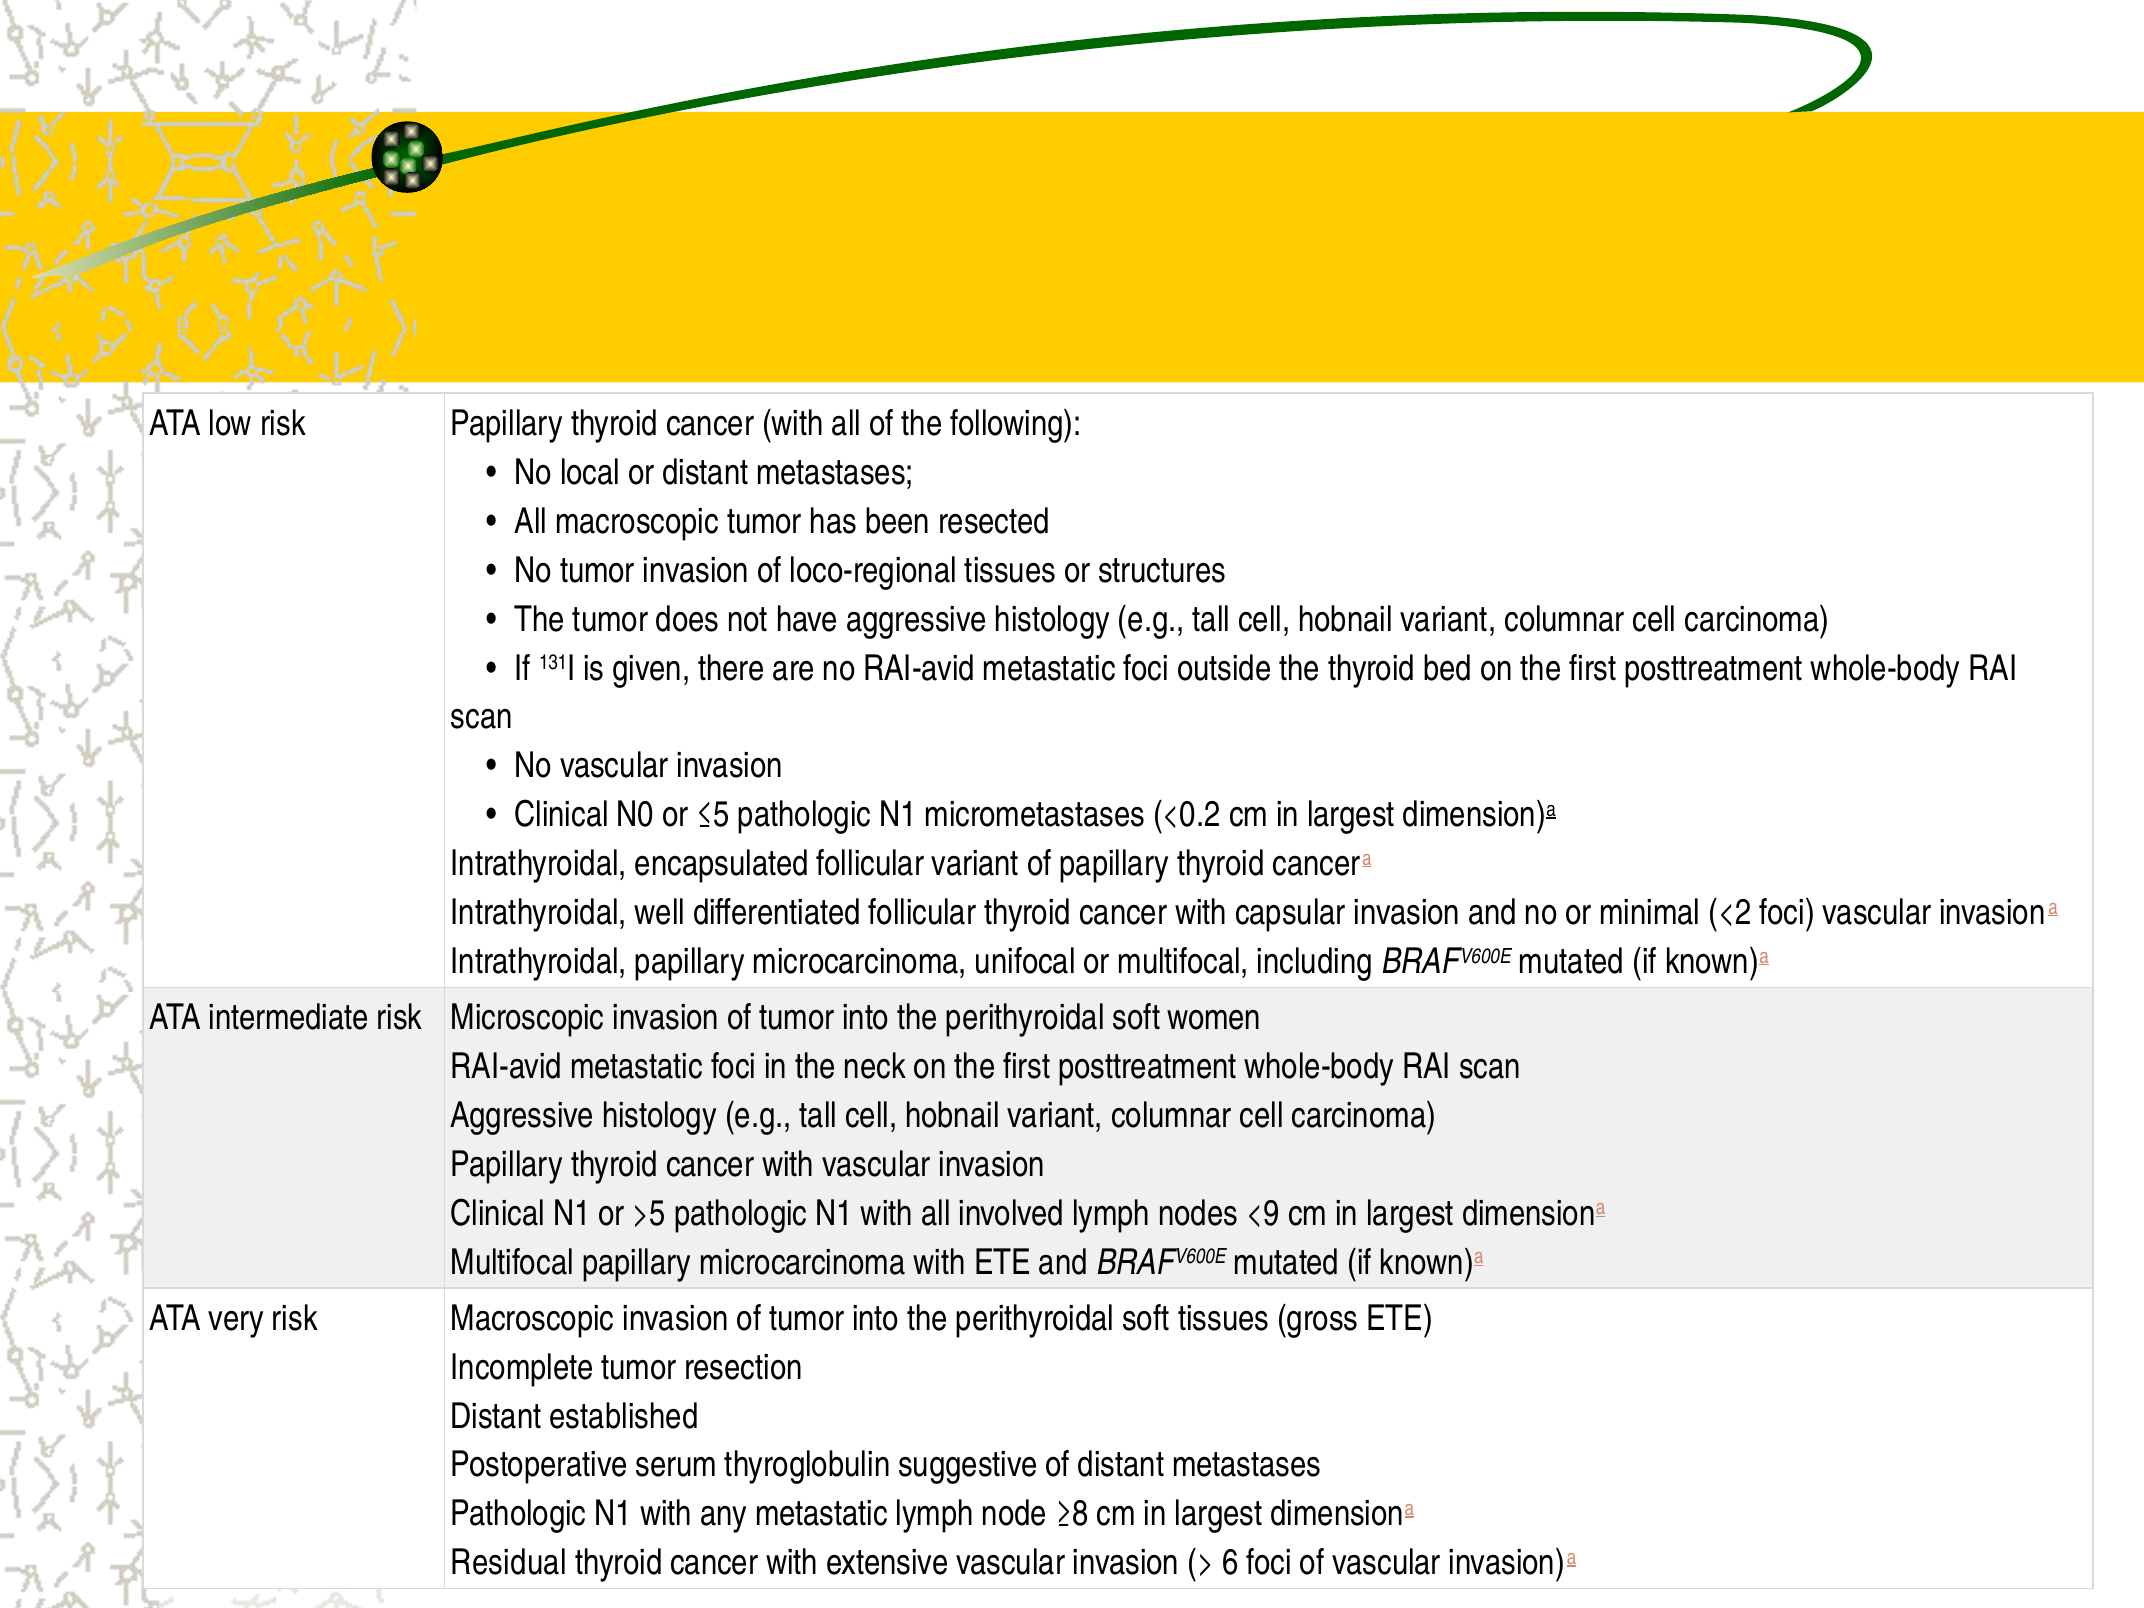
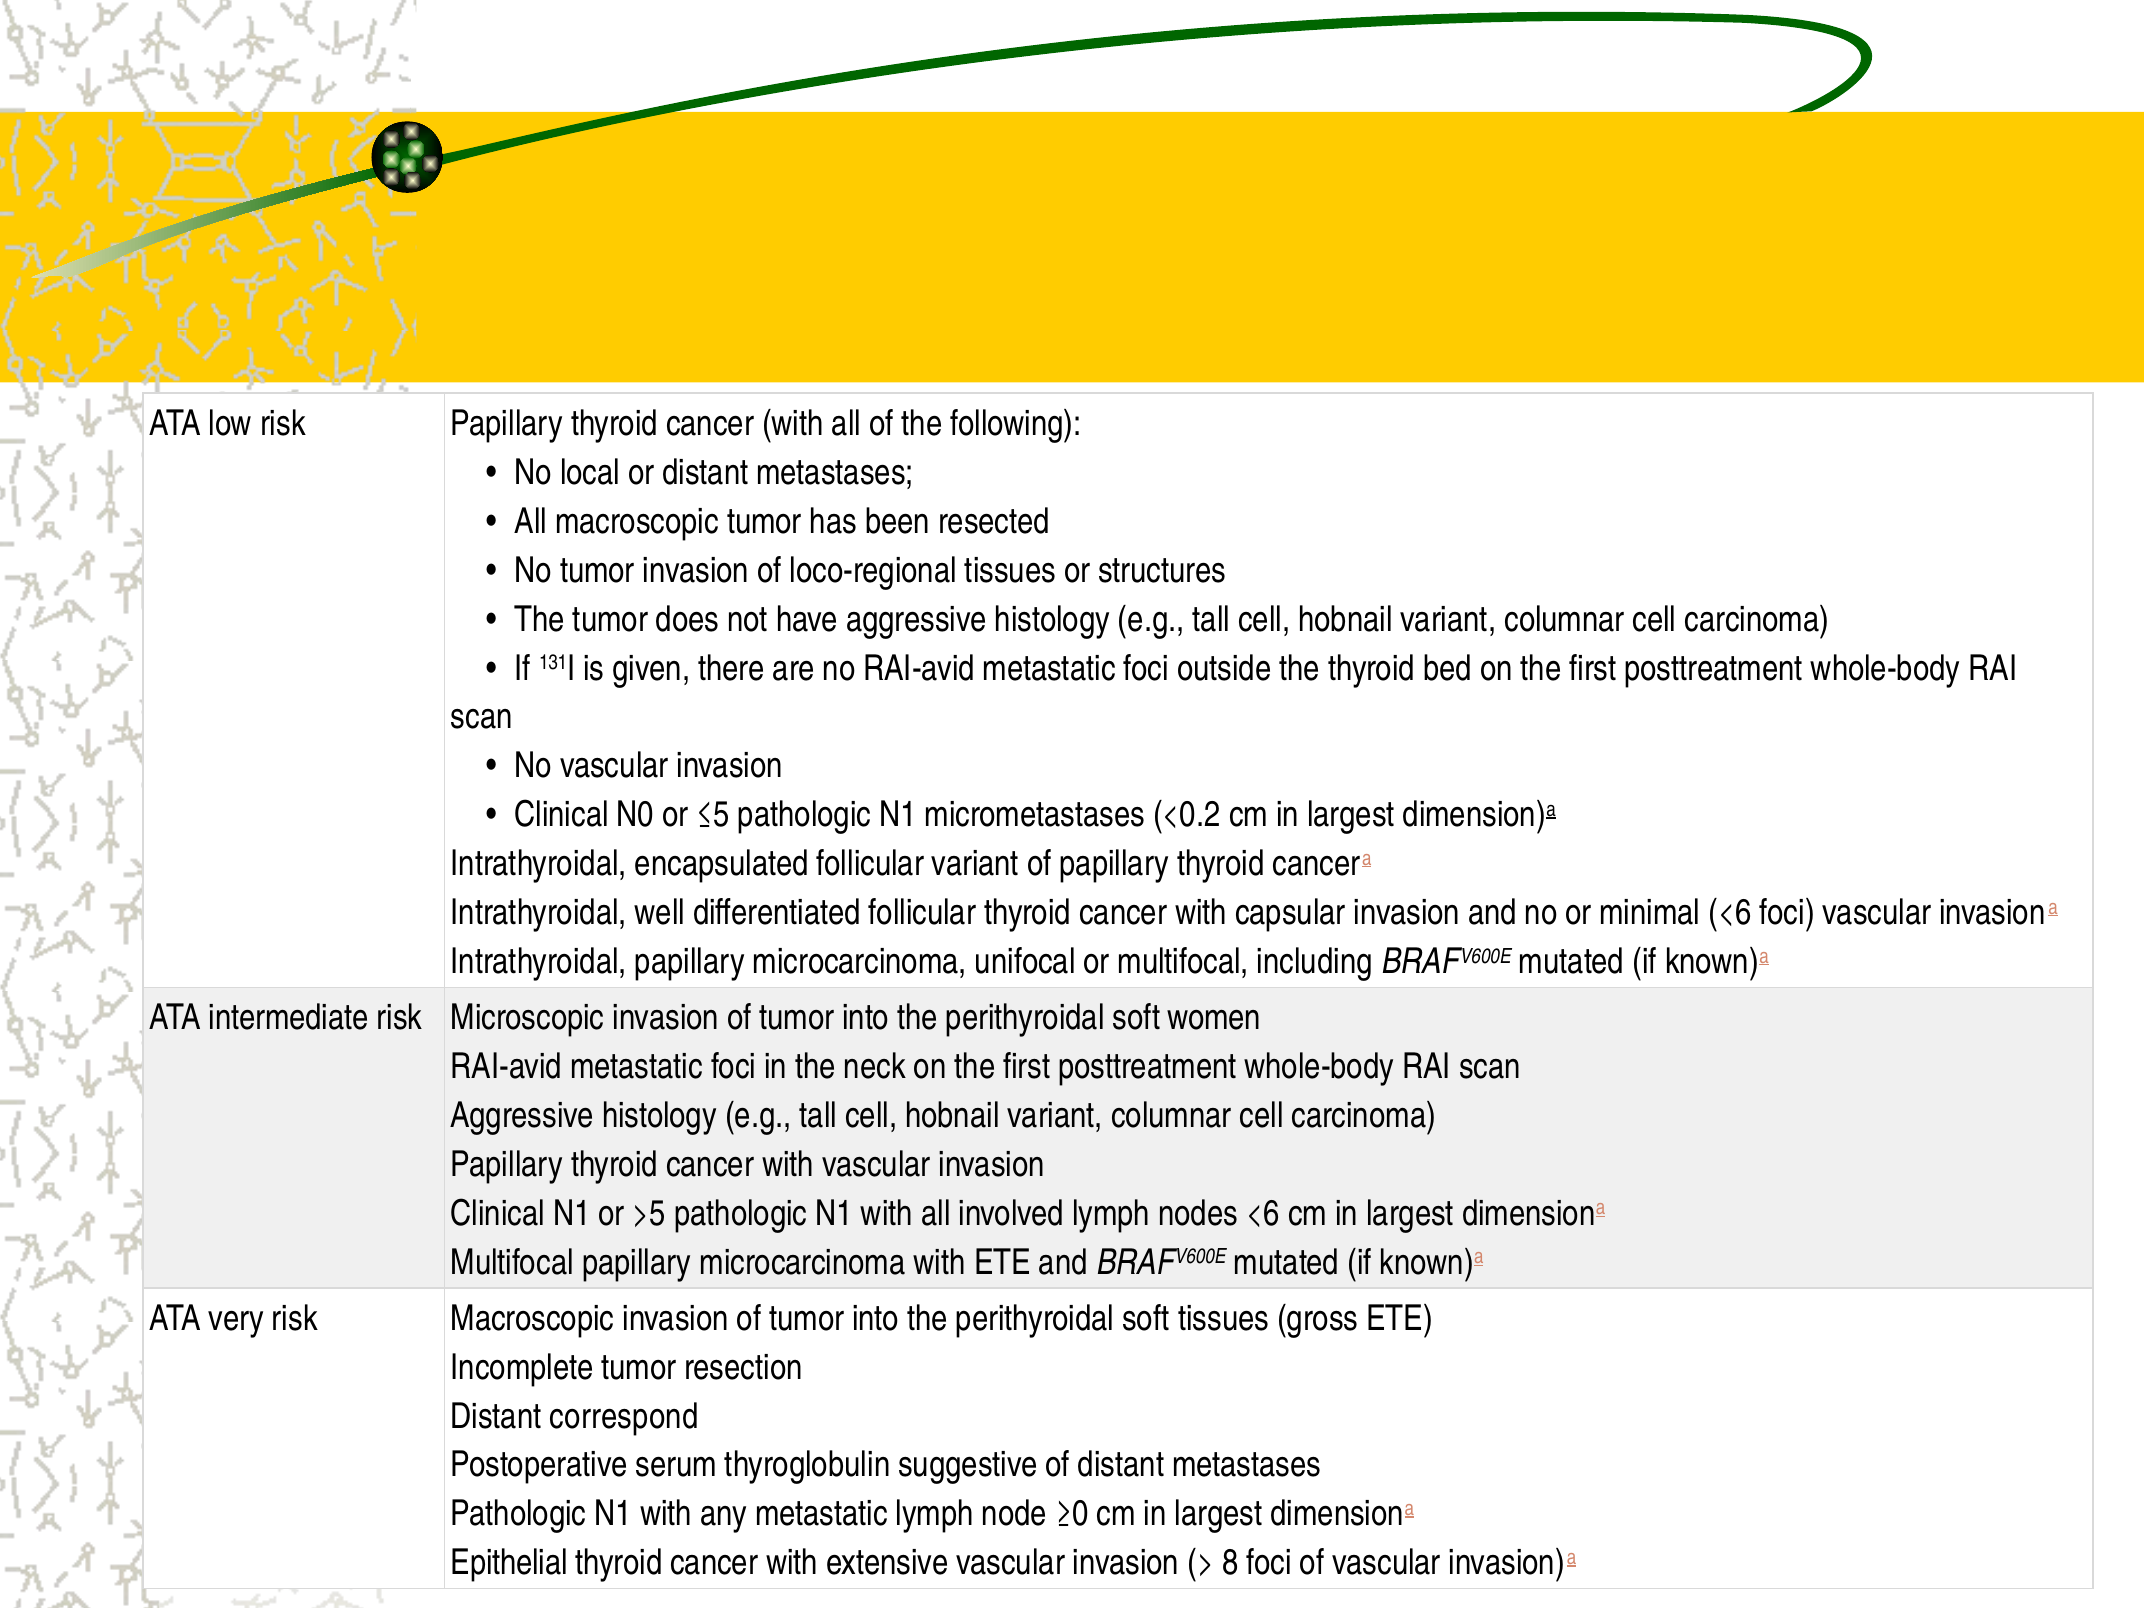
minimal <2: <2 -> <6 (1730, 913)
nodes <9: <9 -> <6 (1263, 1214)
established: established -> correspond (624, 1416)
≥8: ≥8 -> ≥0 (1072, 1514)
Residual: Residual -> Epithelial (509, 1563)
6: 6 -> 8 (1230, 1563)
